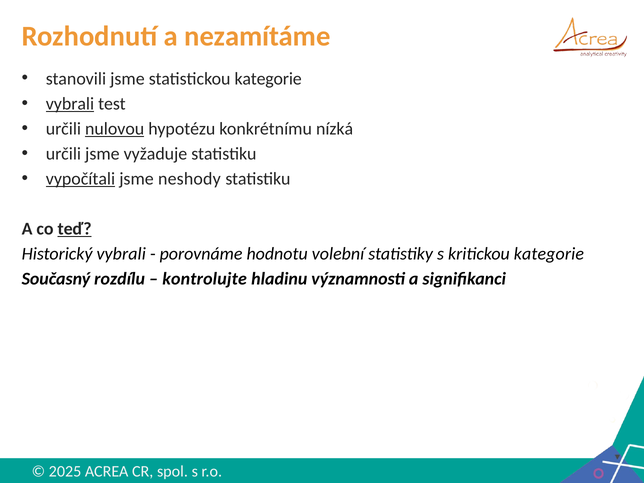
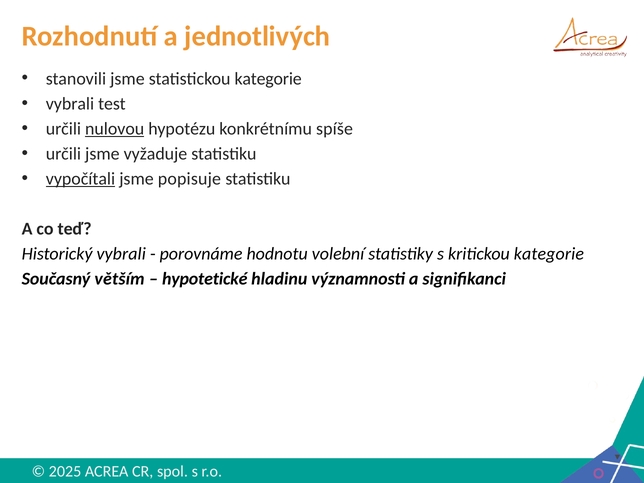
nezamítáme: nezamítáme -> jednotlivých (257, 36)
vybrali underline: present -> none (70, 104)
nízká: nízká -> spíše (334, 129)
neshody: neshody -> popisuje (189, 179)
teď underline: present -> none (75, 229)
rozdílu: rozdílu -> větším (120, 279)
kontrolujte: kontrolujte -> hypotetické (205, 279)
